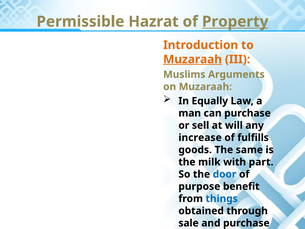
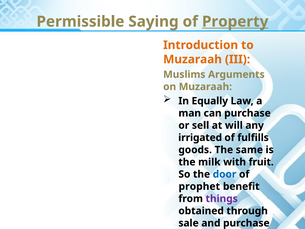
Hazrat: Hazrat -> Saying (153, 22)
Muzaraah underline: present -> none (193, 59)
increase: increase -> irrigated (200, 137)
part: part -> fruit (261, 162)
purpose: purpose -> prophet (199, 186)
things colour: blue -> purple (222, 198)
